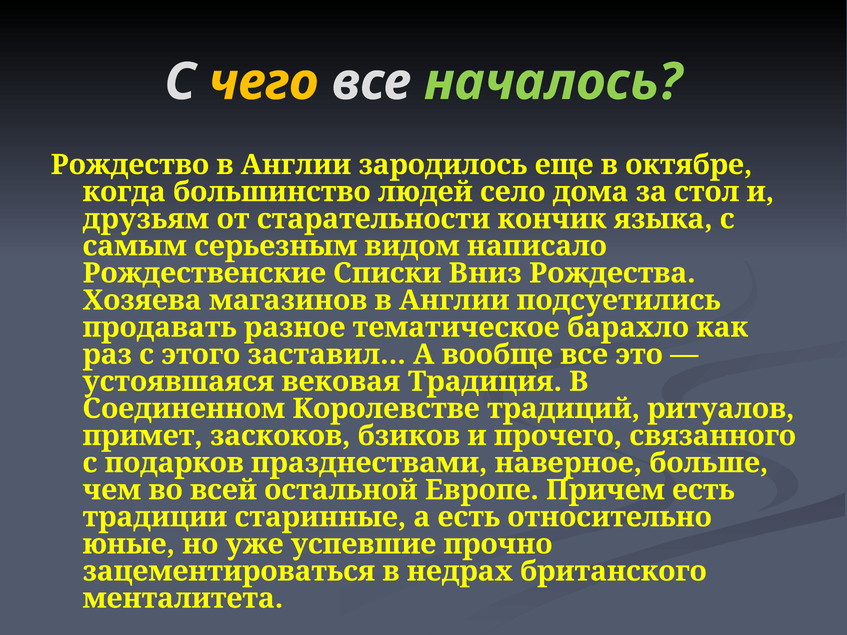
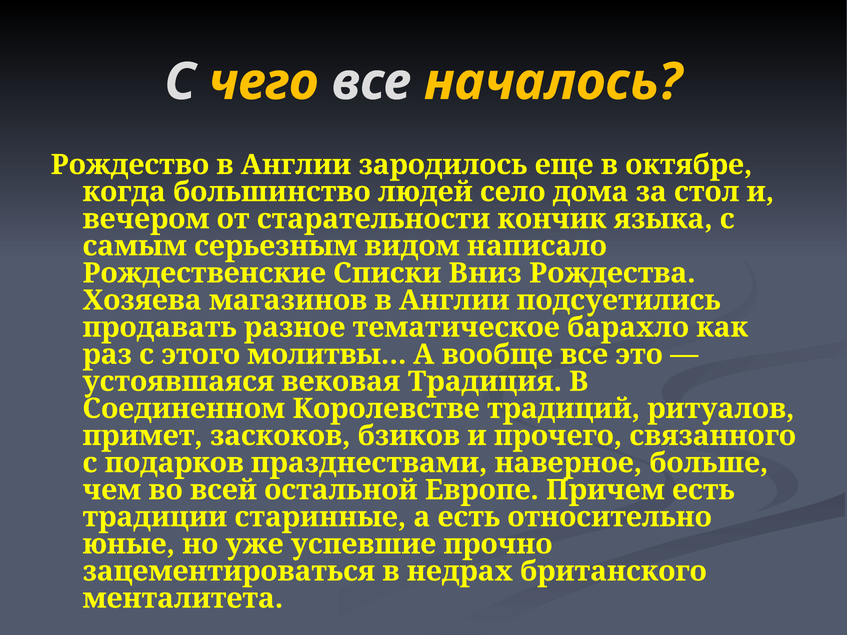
началось colour: light green -> yellow (553, 82)
друзьям: друзьям -> вечером (146, 219)
заставил…: заставил… -> молитвы… (327, 355)
